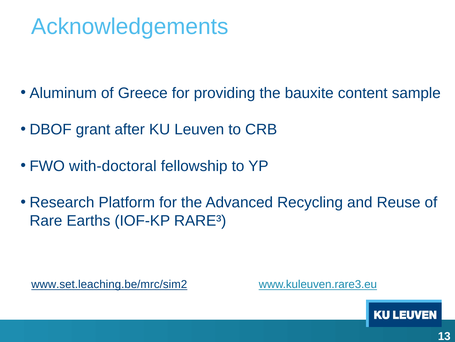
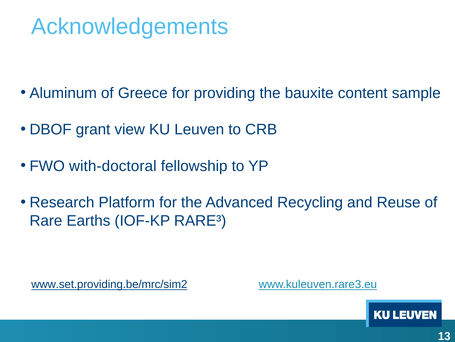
after: after -> view (130, 129)
www.set.leaching.be/mrc/sim2: www.set.leaching.be/mrc/sim2 -> www.set.providing.be/mrc/sim2 (109, 284)
